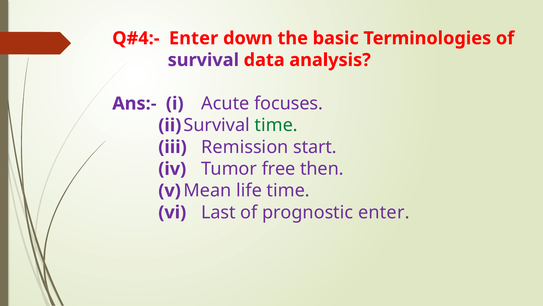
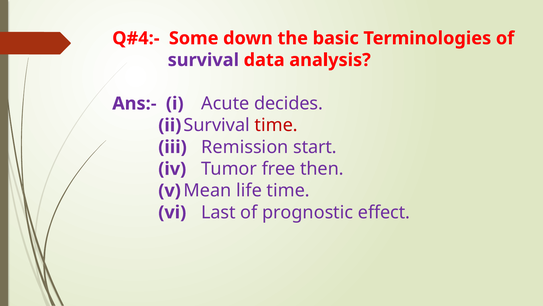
Enter: Enter -> Some (194, 38)
focuses: focuses -> decides (289, 103)
time colour: green -> red (276, 125)
prognostic enter: enter -> effect (384, 212)
